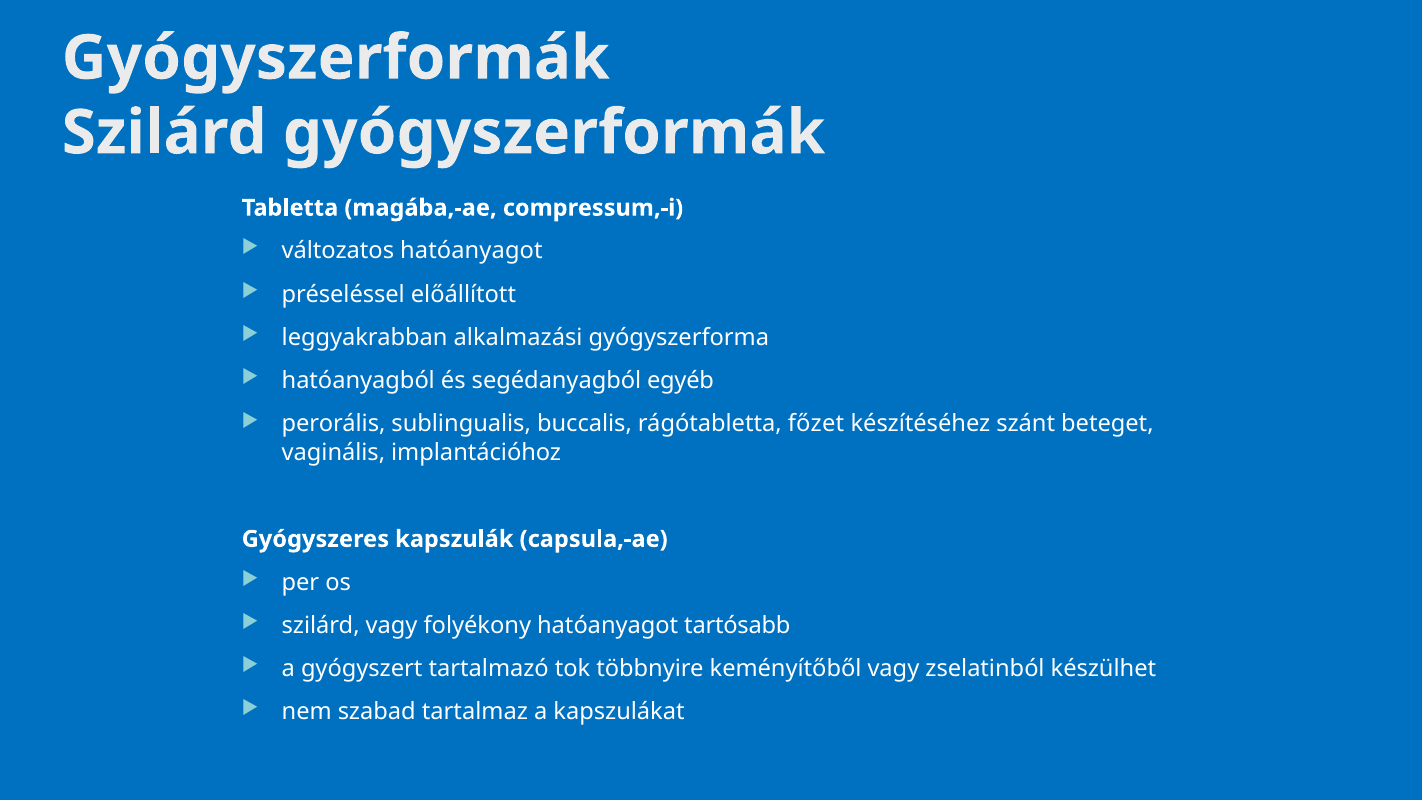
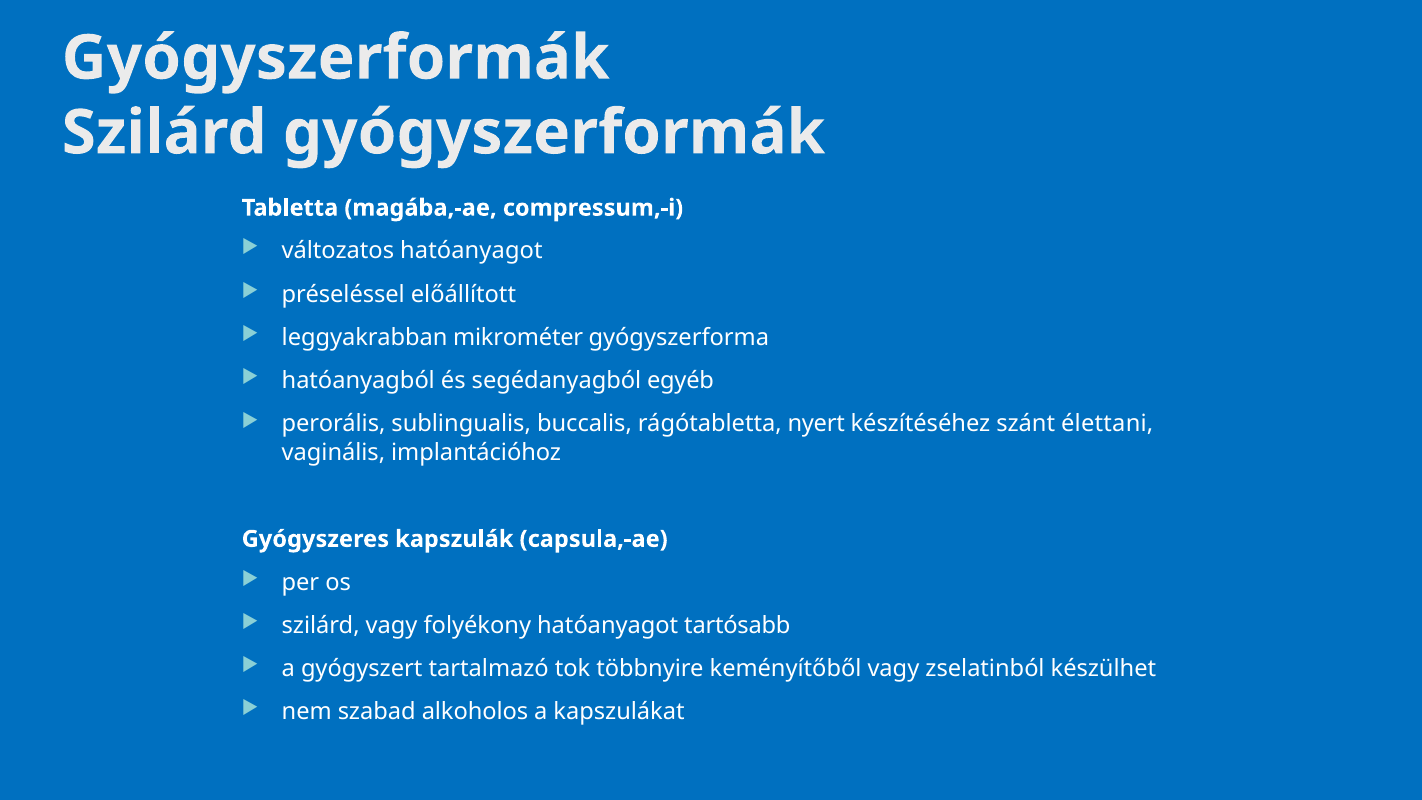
alkalmazási: alkalmazási -> mikrométer (518, 338)
főzet: főzet -> nyert (816, 424)
beteget: beteget -> élettani (1107, 424)
tartalmaz: tartalmaz -> alkoholos (475, 712)
